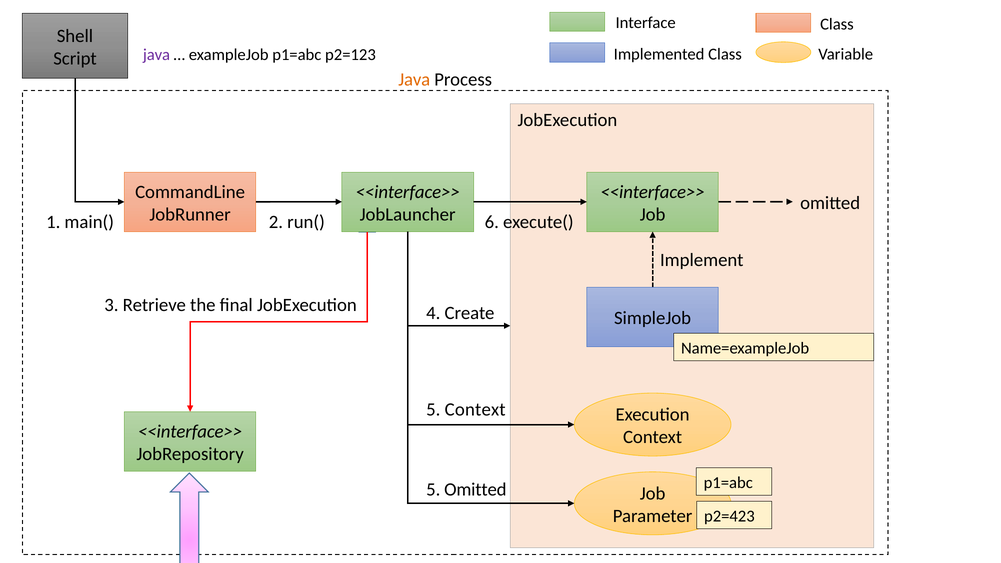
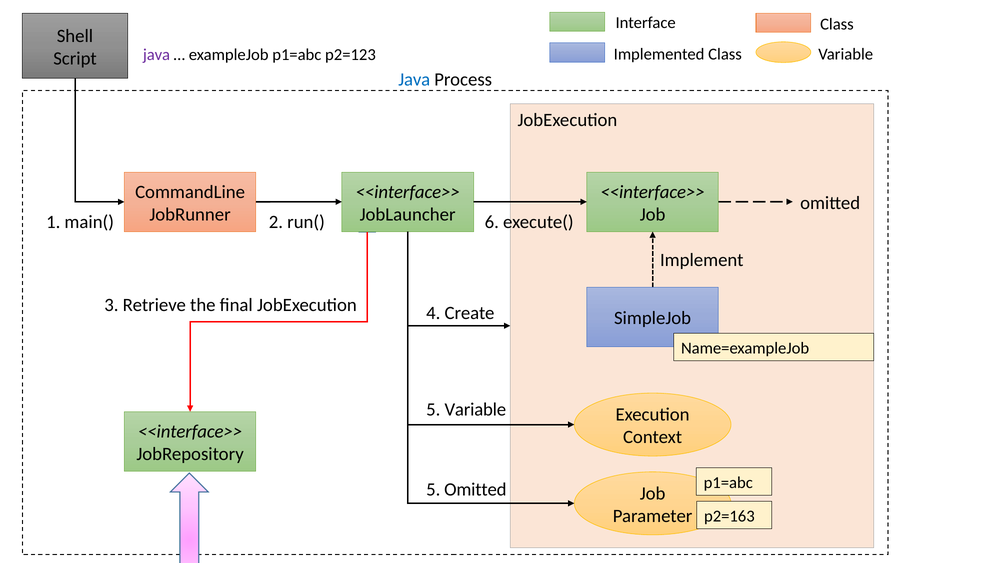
Java colour: orange -> blue (414, 80)
5 Context: Context -> Variable (475, 410)
p2=423: p2=423 -> p2=163 (729, 516)
